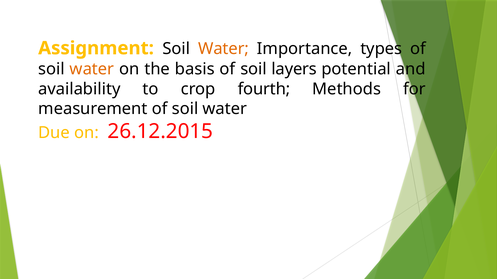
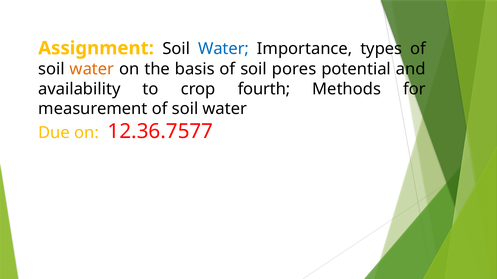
Water colour: orange -> blue (224, 49)
layers: layers -> pores (294, 69)
26.12.2015: 26.12.2015 -> 12.36.7577 (160, 132)
